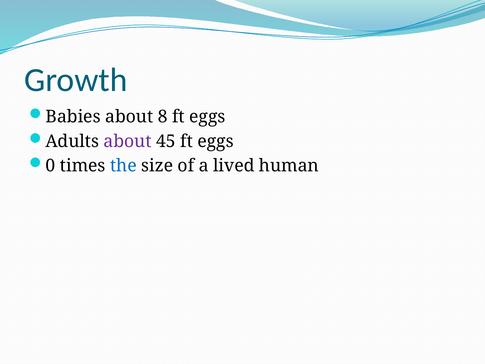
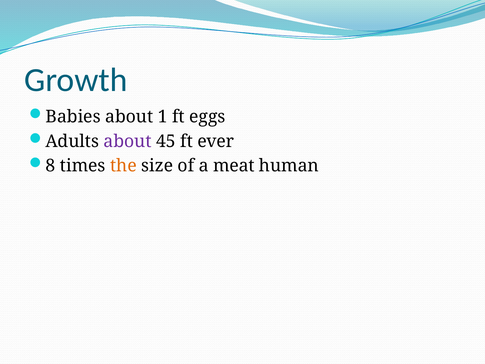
8: 8 -> 1 (163, 117)
45 ft eggs: eggs -> ever (216, 141)
0: 0 -> 8 (51, 166)
the colour: blue -> orange (123, 166)
lived: lived -> meat (234, 166)
